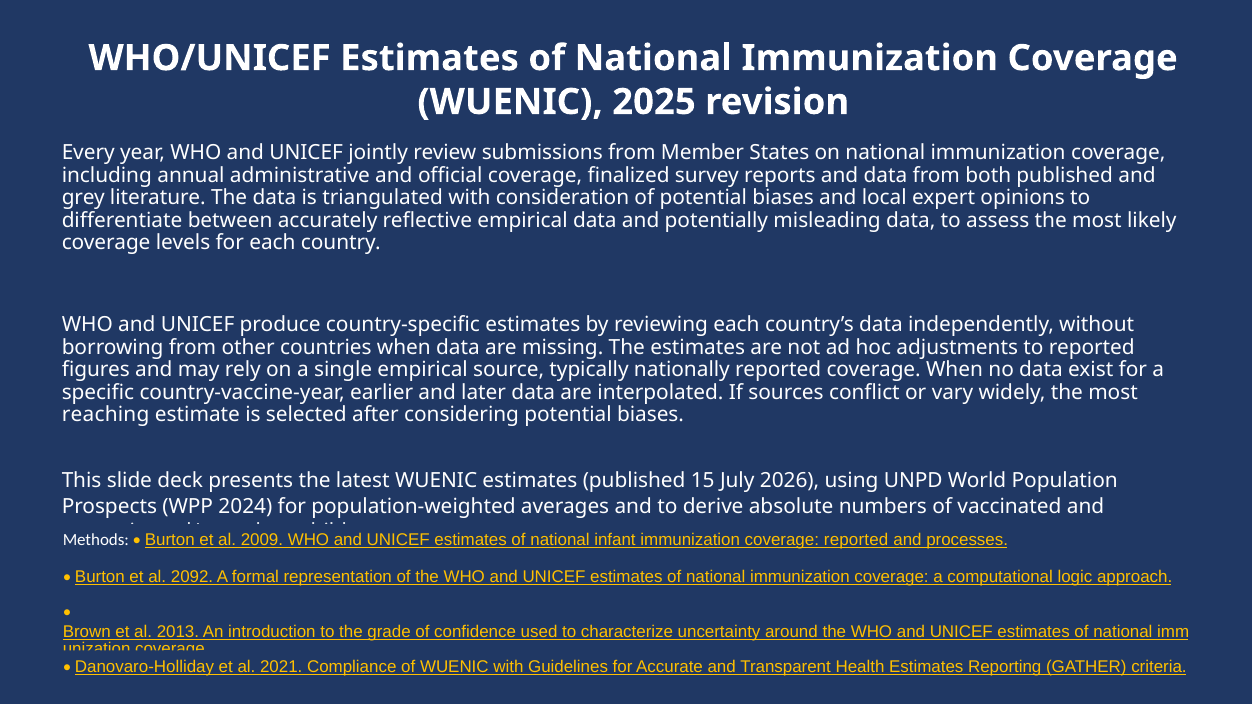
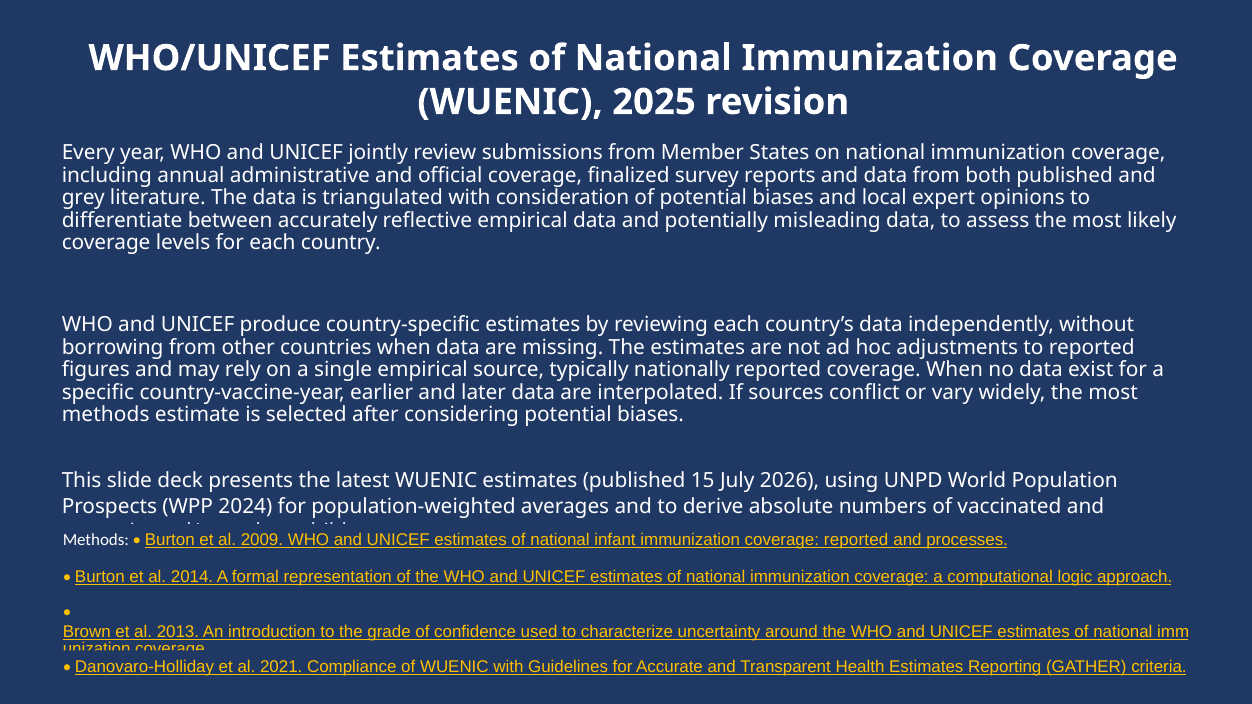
reaching: reaching -> methods (106, 415)
2092: 2092 -> 2014 (192, 577)
